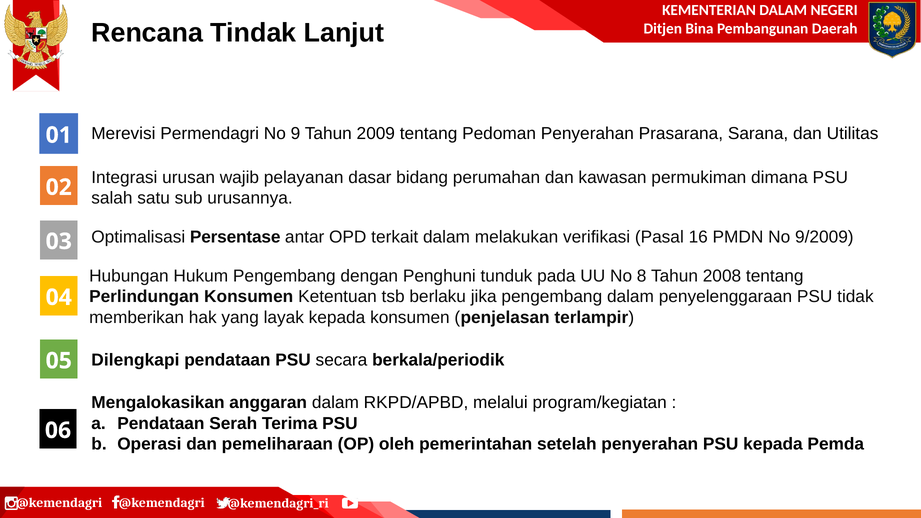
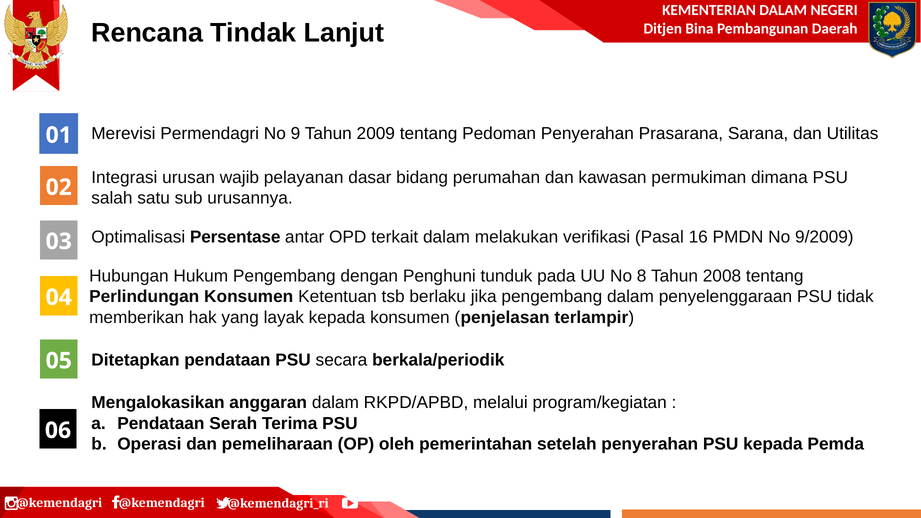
Dilengkapi: Dilengkapi -> Ditetapkan (135, 360)
